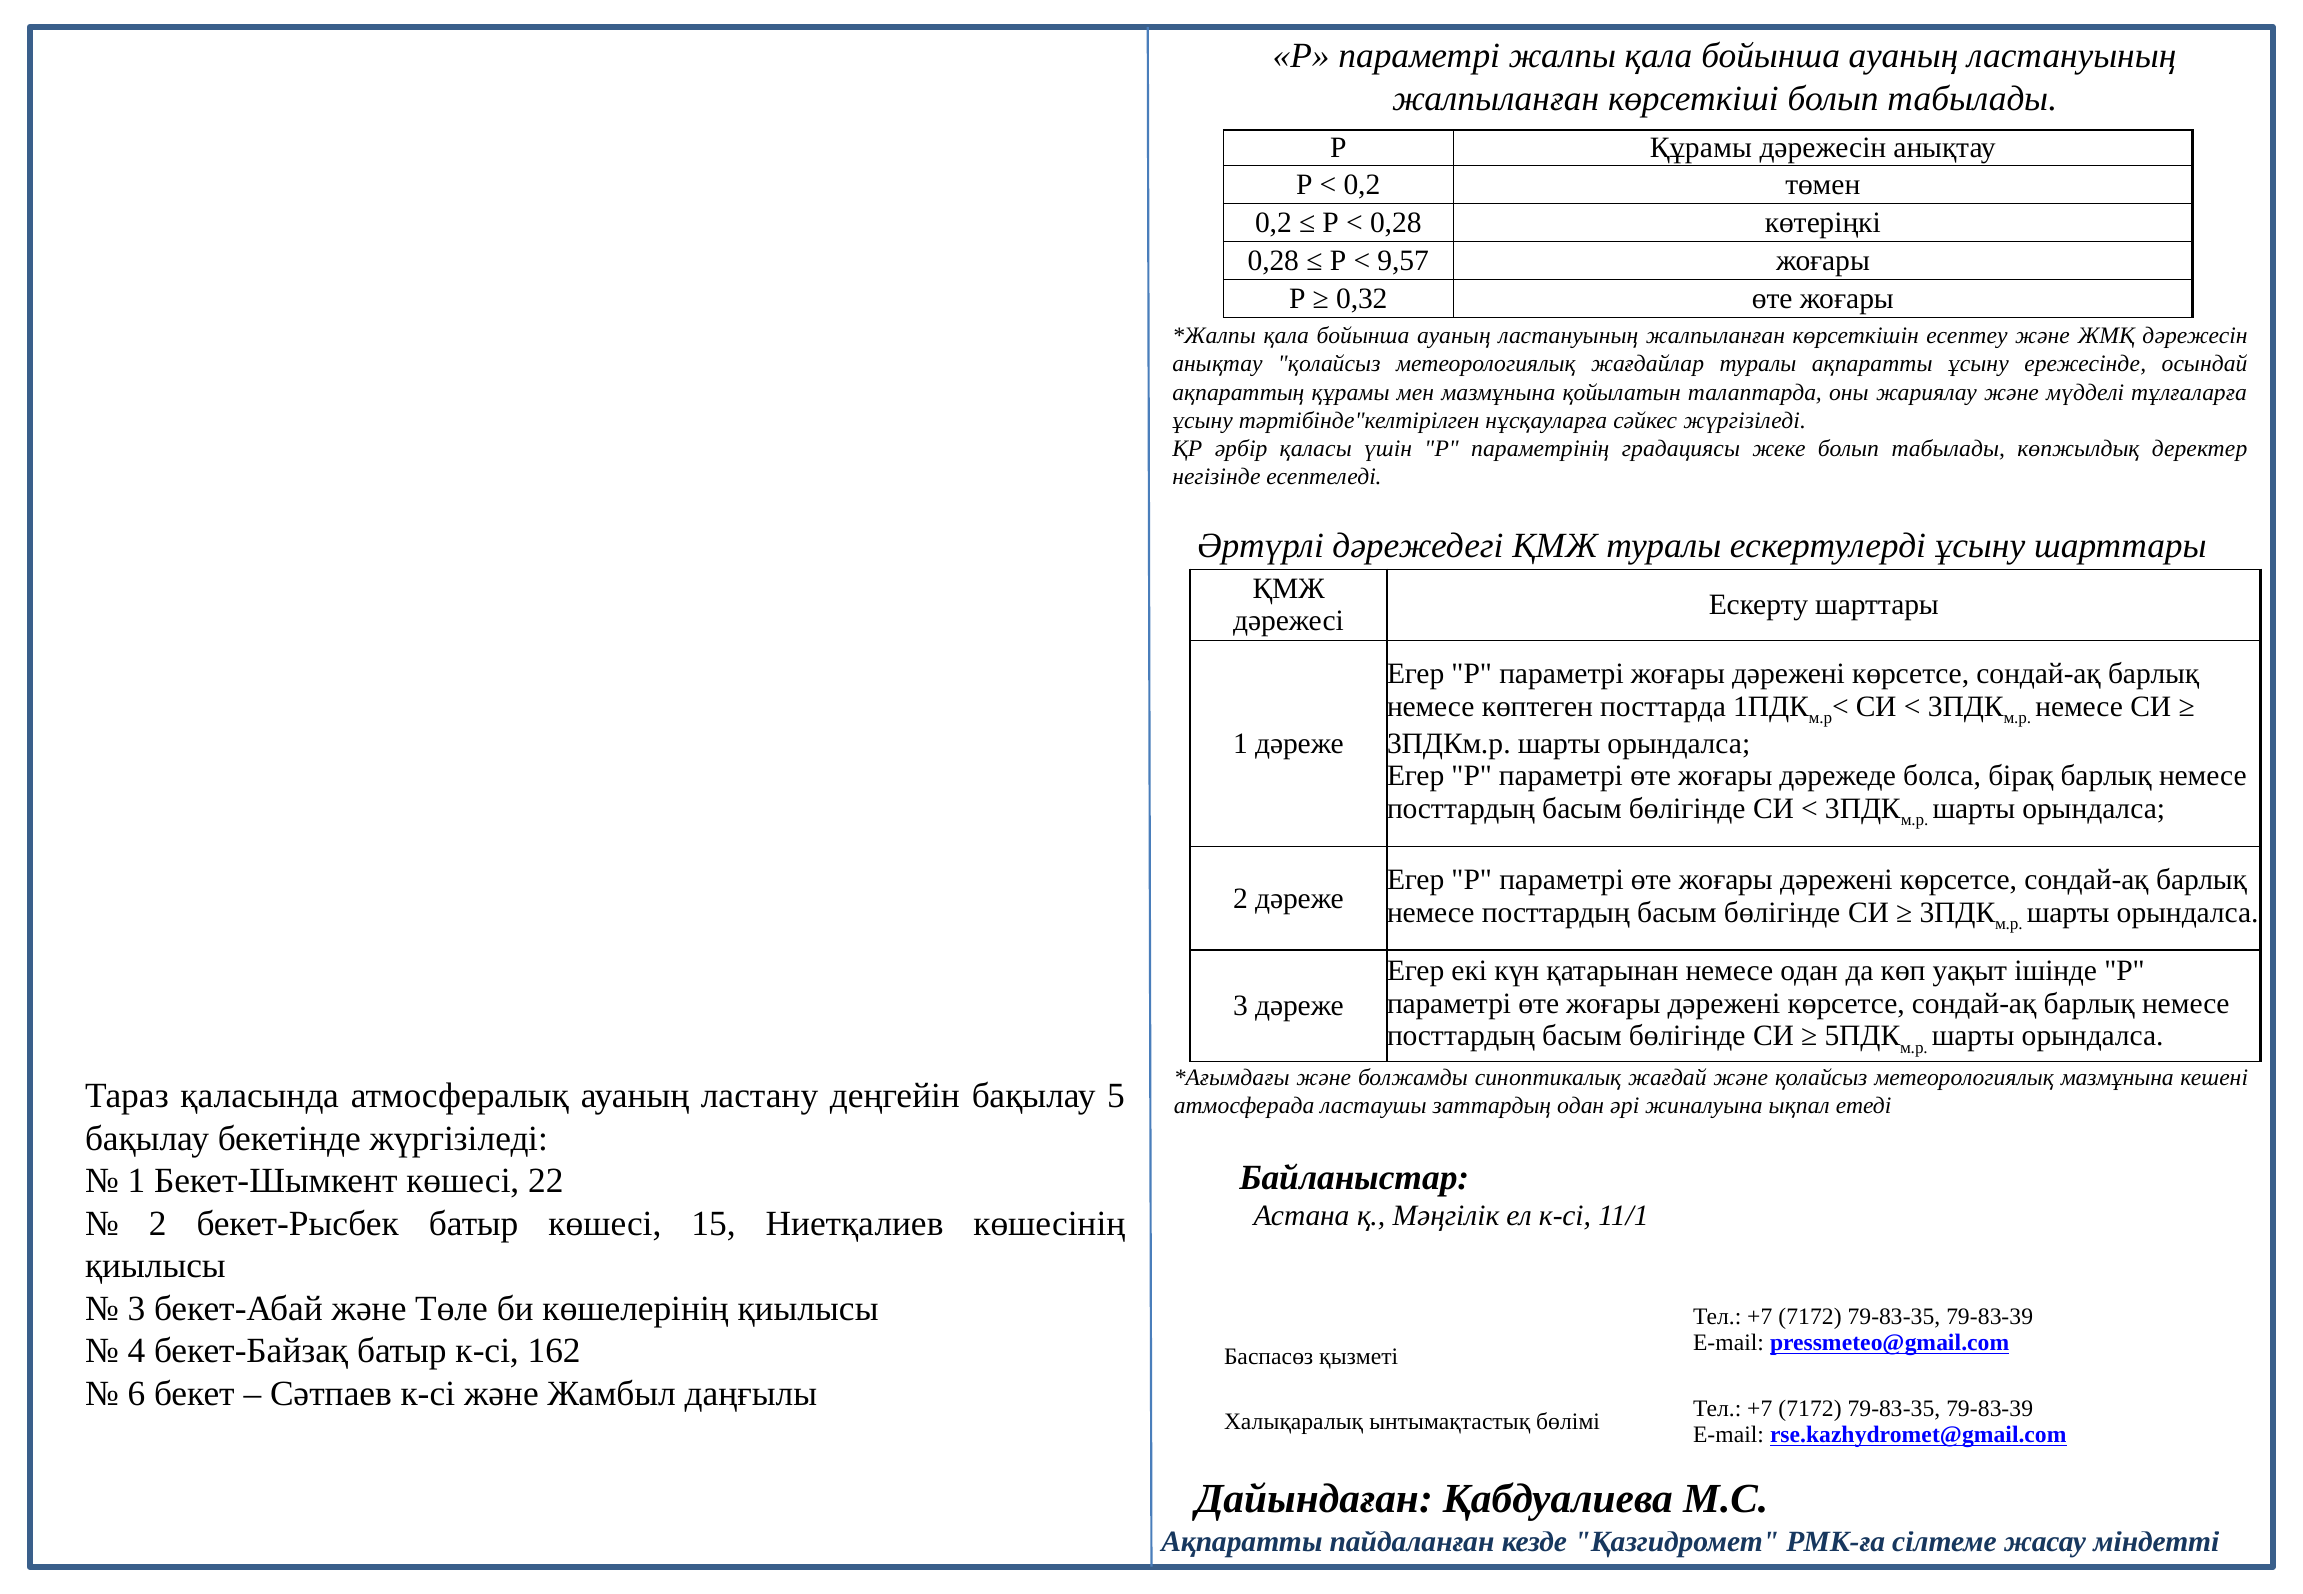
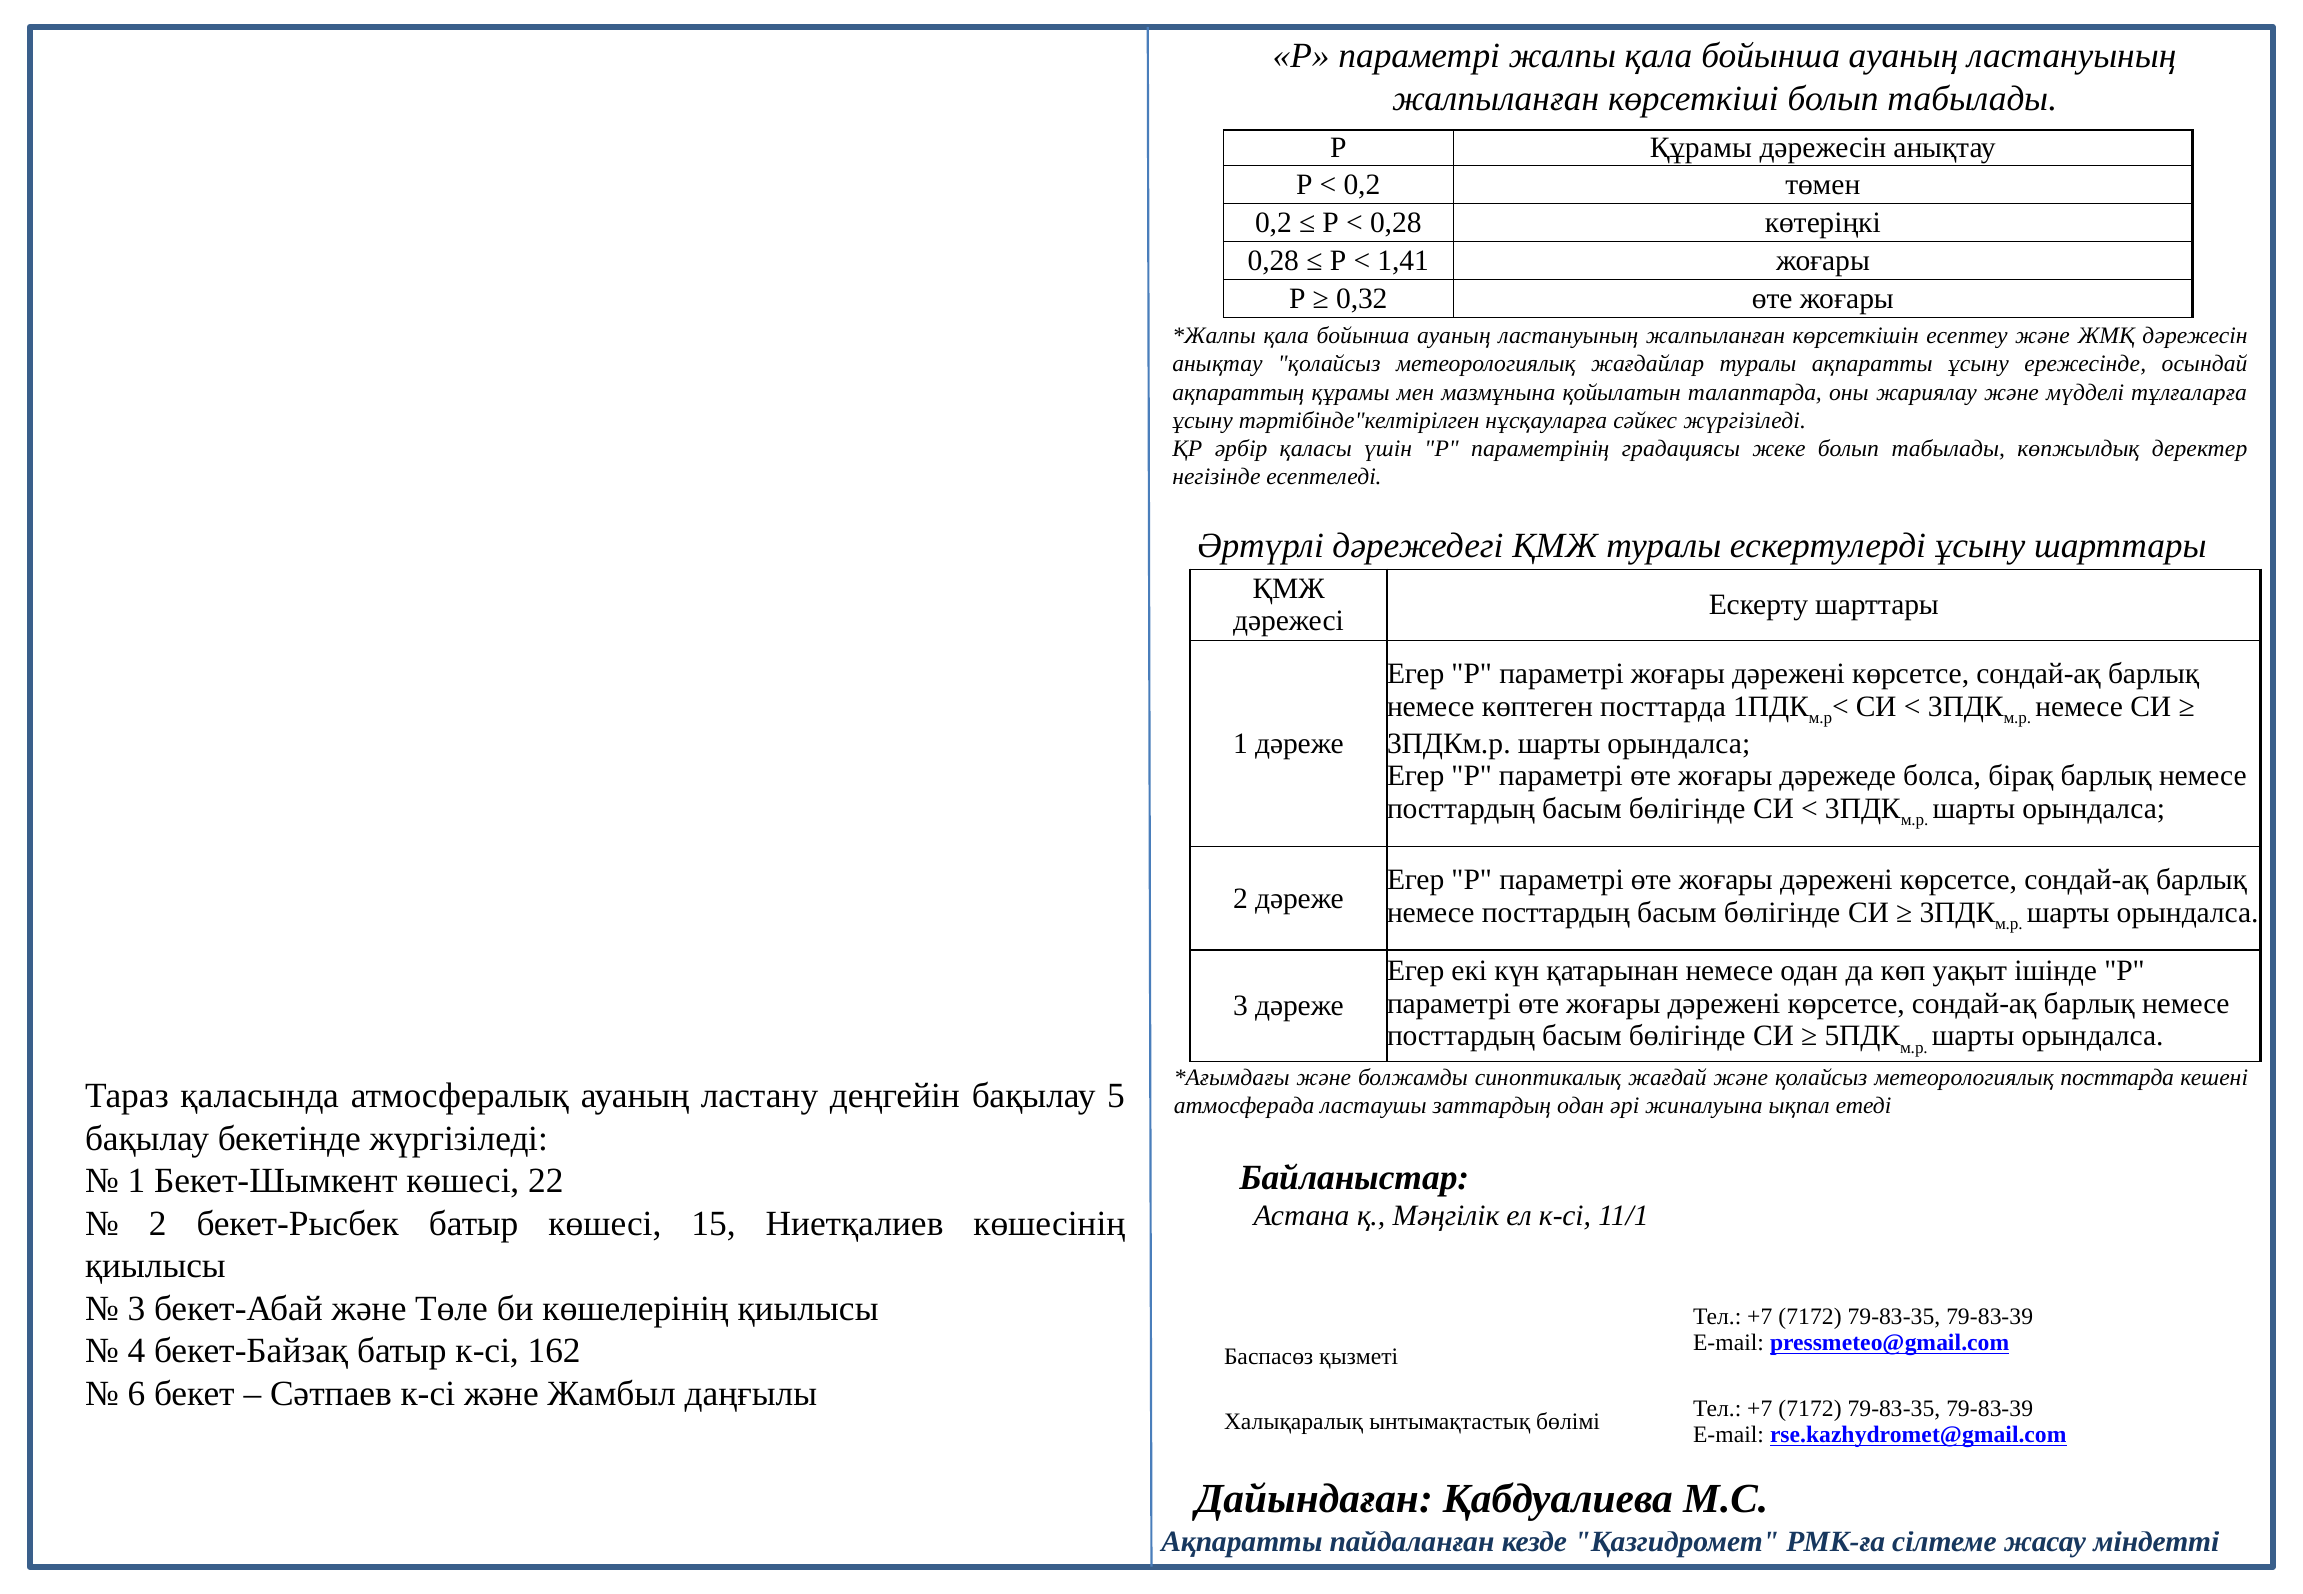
9,57: 9,57 -> 1,41 (1403, 260)
метеорологиялық мазмұнына: мазмұнына -> посттарда (2117, 1078)
